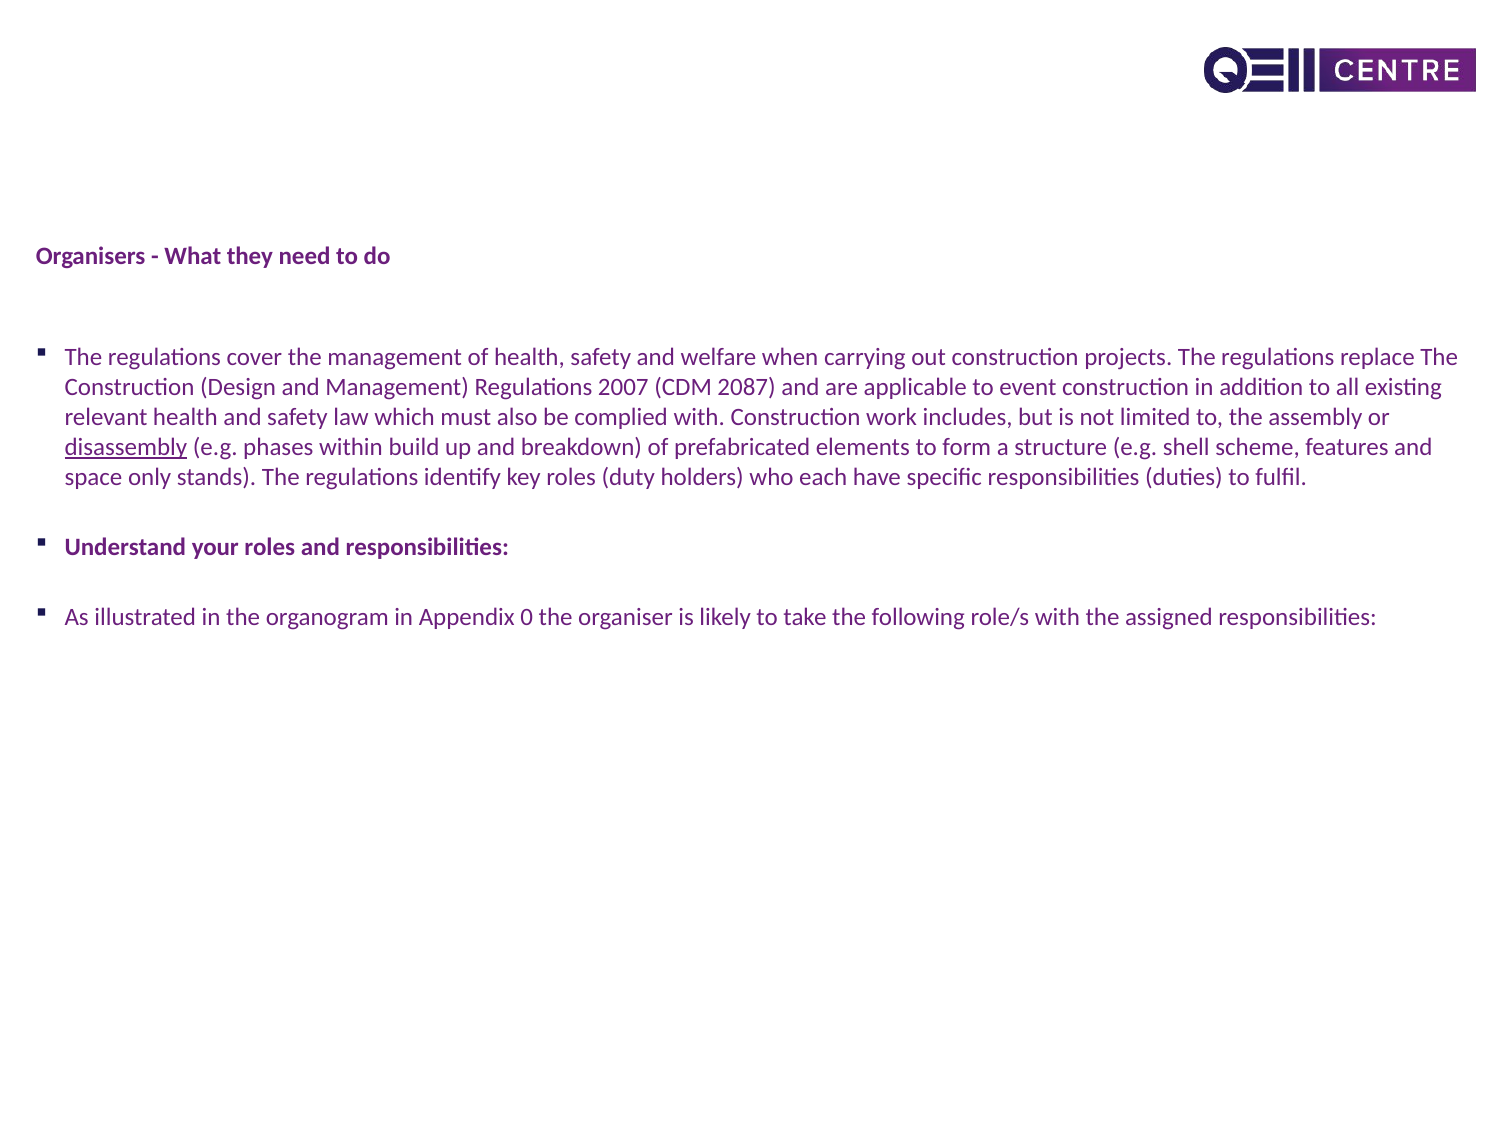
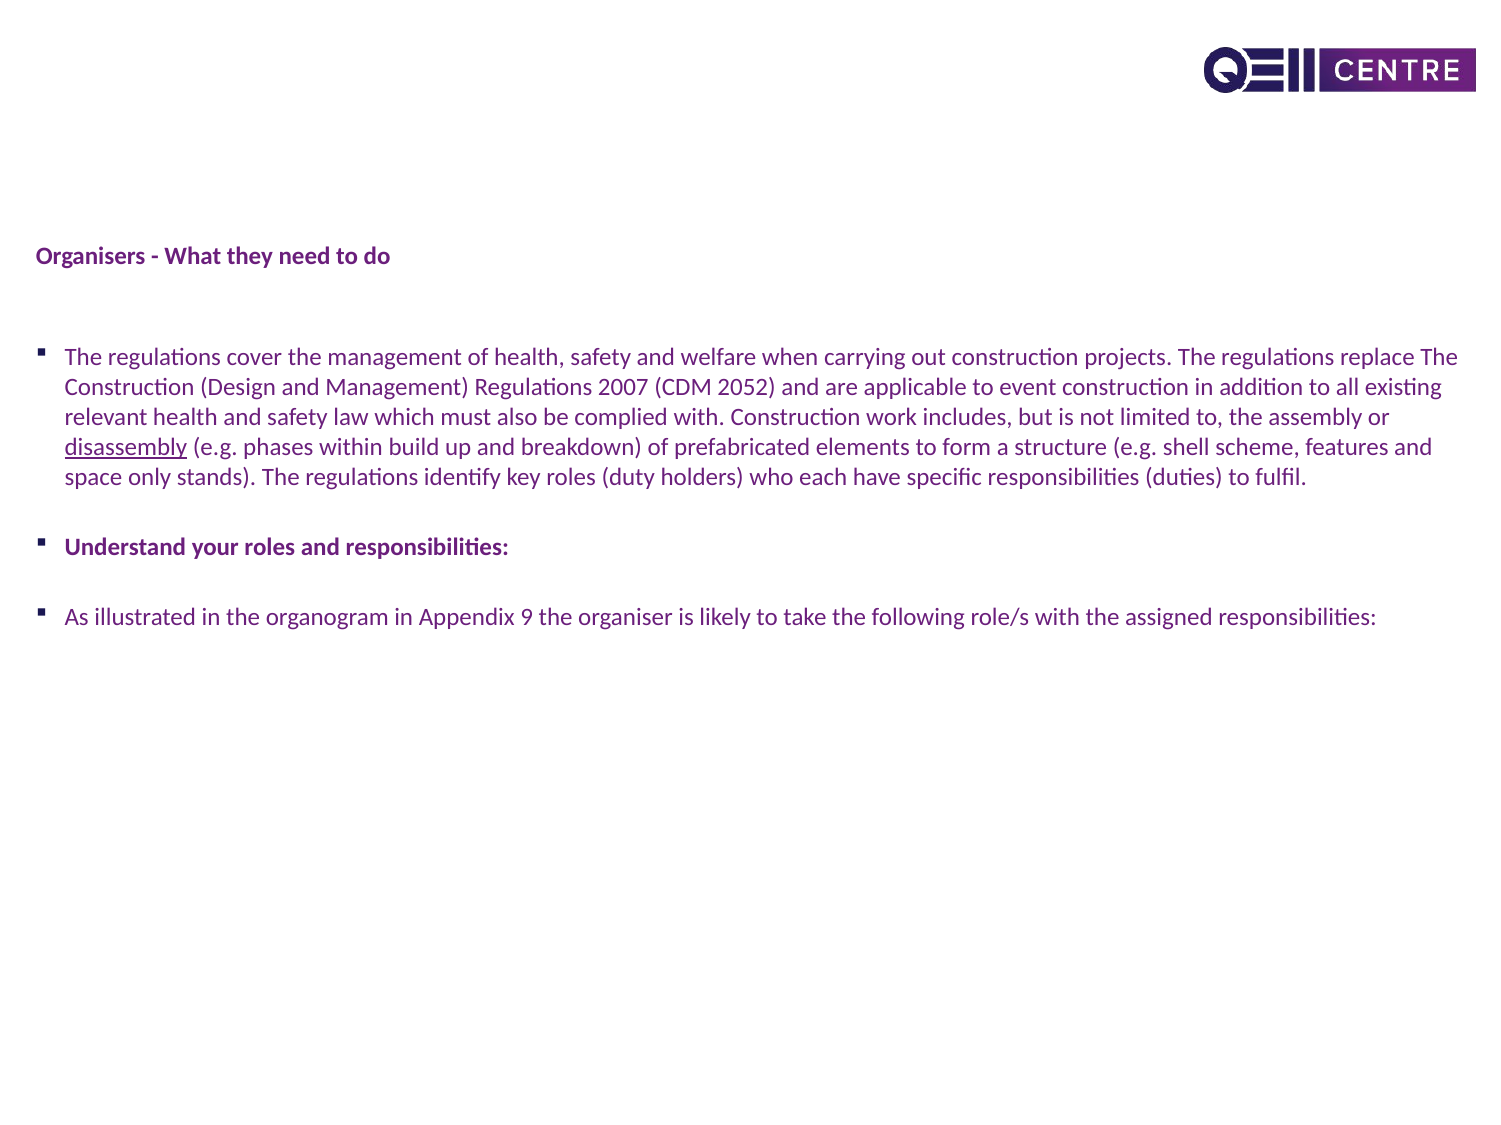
2087: 2087 -> 2052 (747, 387)
0: 0 -> 9 (527, 618)
